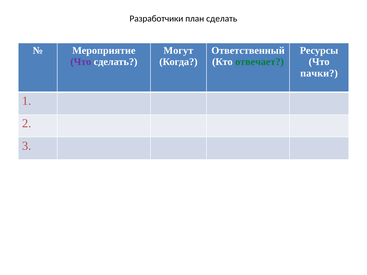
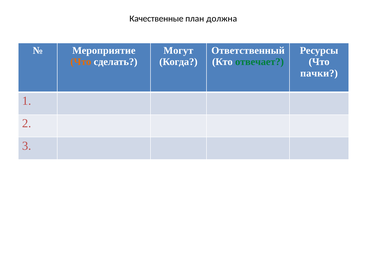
Разработчики: Разработчики -> Качественные (156, 19)
план сделать: сделать -> должна (222, 19)
Что colour: purple -> orange (81, 62)
